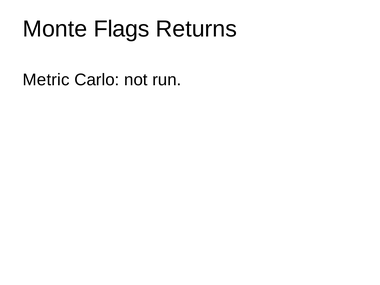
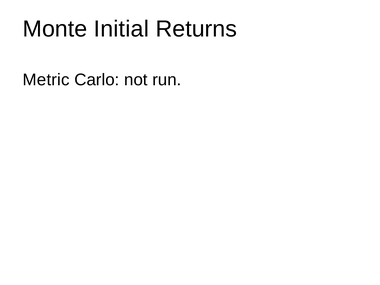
Flags: Flags -> Initial (121, 29)
